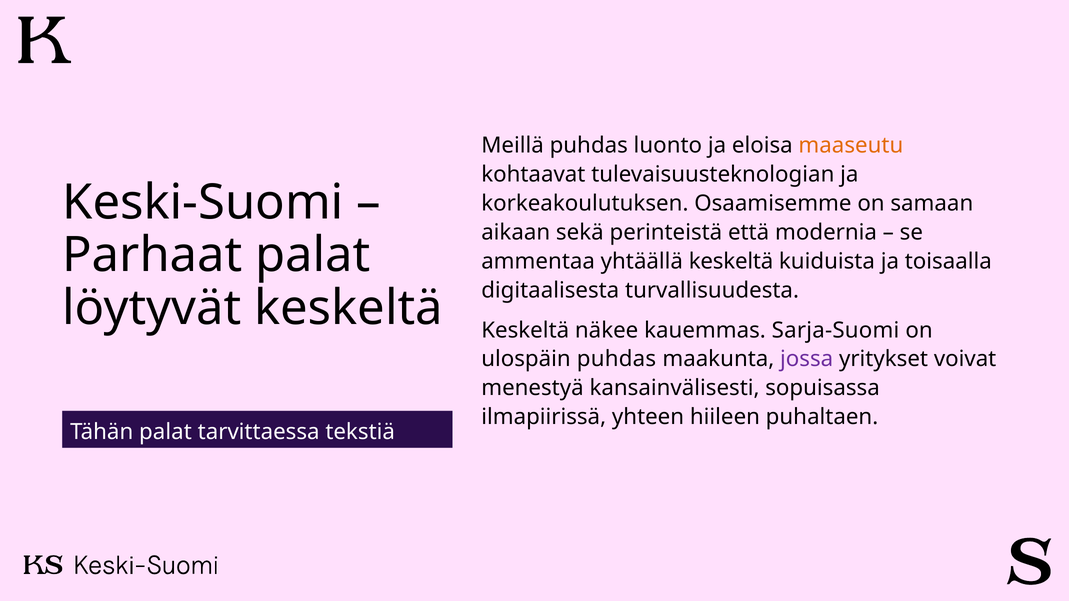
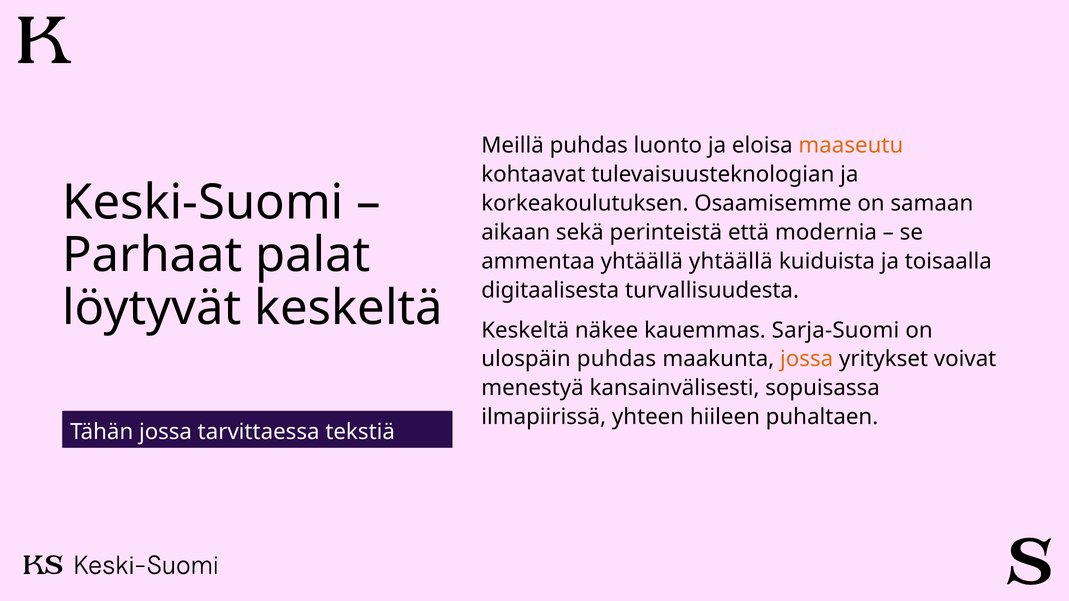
yhtäällä keskeltä: keskeltä -> yhtäällä (731, 261)
jossa colour: purple -> orange (807, 359)
Tähän palat: palat -> jossa (165, 432)
